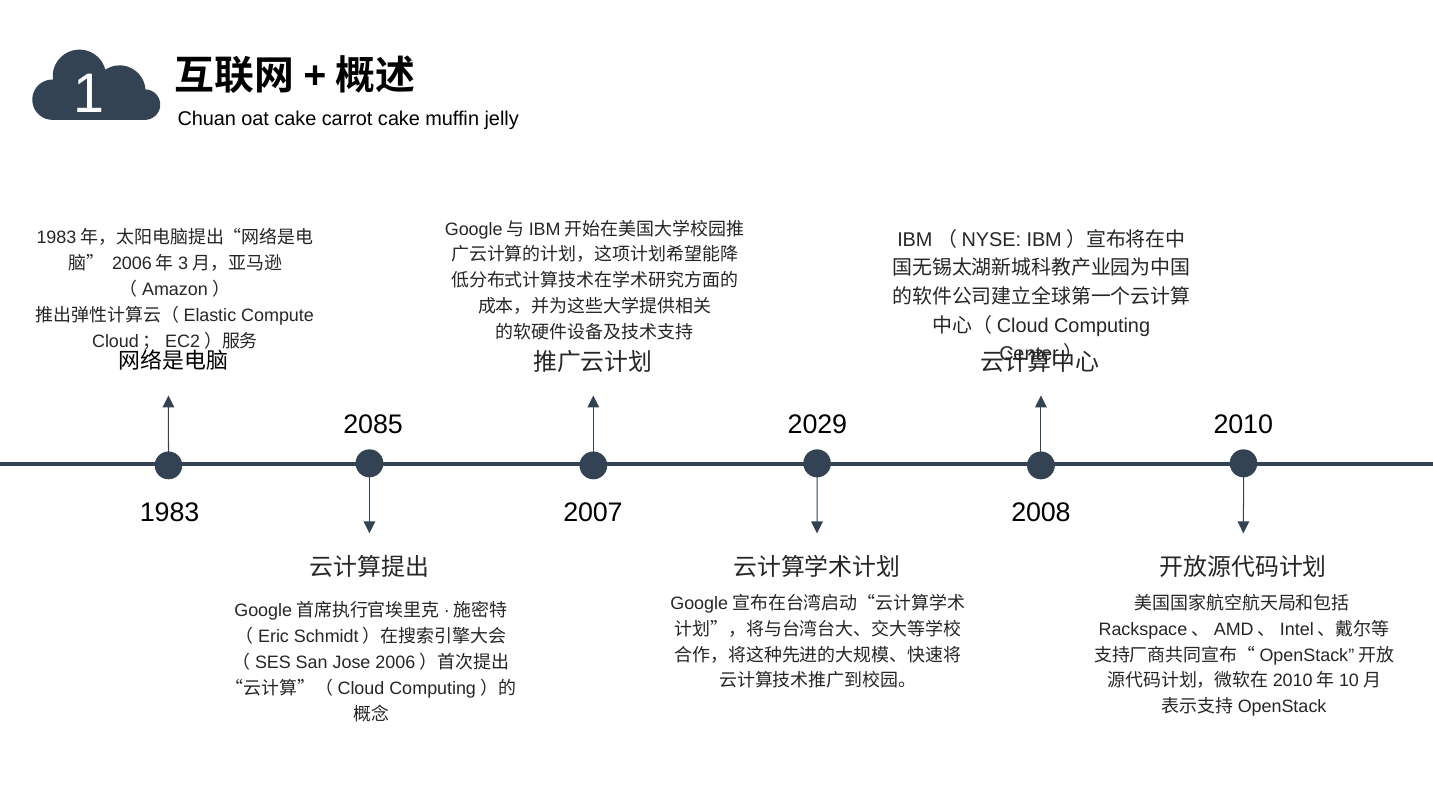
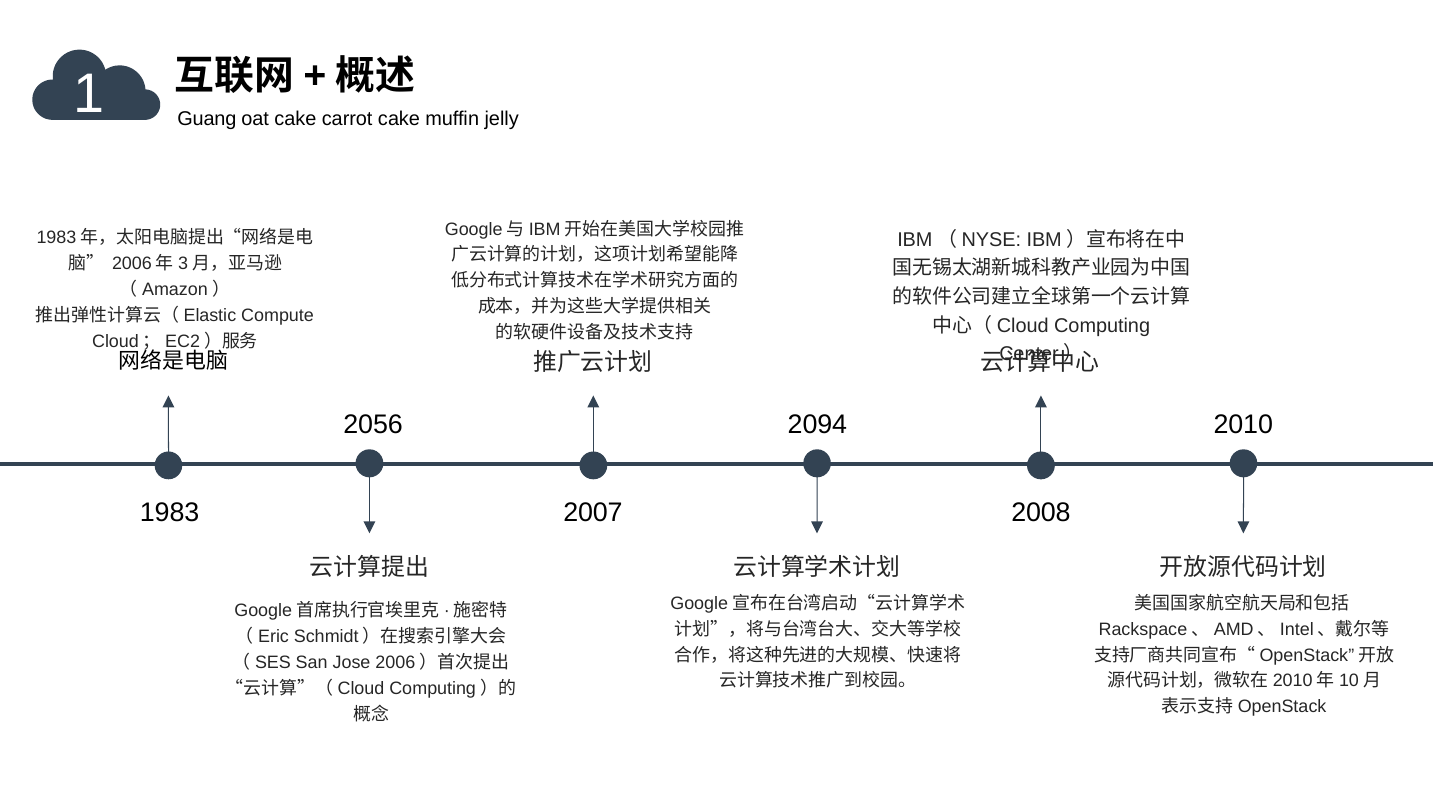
Chuan: Chuan -> Guang (207, 119)
2085: 2085 -> 2056 (373, 425)
2029: 2029 -> 2094 (817, 425)
